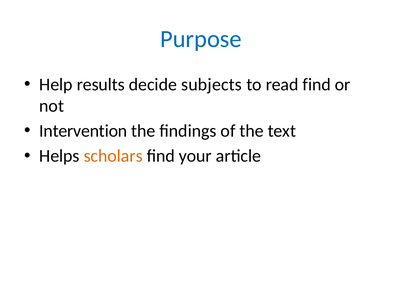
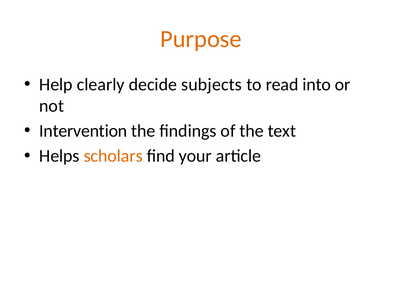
Purpose colour: blue -> orange (201, 39)
results: results -> clearly (101, 84)
read find: find -> into (317, 84)
